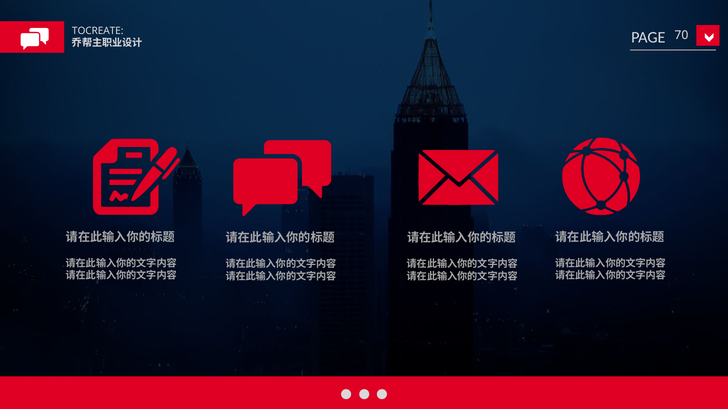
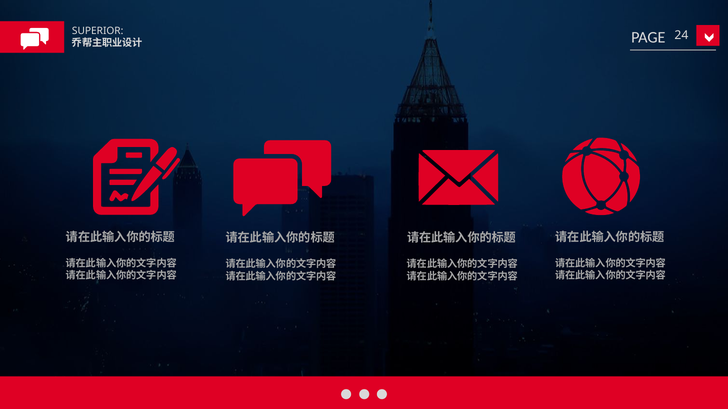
TOCREATE: TOCREATE -> SUPERIOR (98, 31)
70: 70 -> 24 (681, 35)
